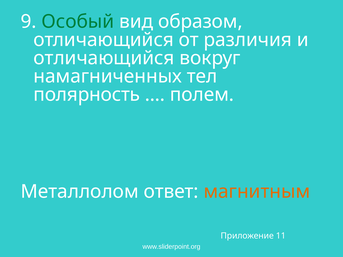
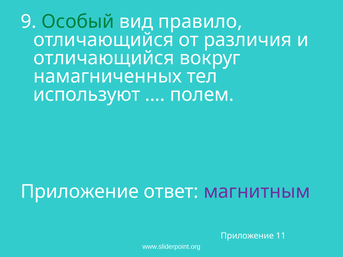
образом: образом -> правило (200, 22)
полярность: полярность -> используют (87, 95)
Металлолом: Металлолом -> Приложение (80, 192)
магнитным colour: orange -> purple (257, 192)
